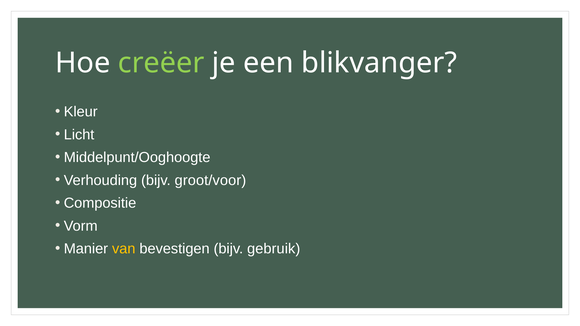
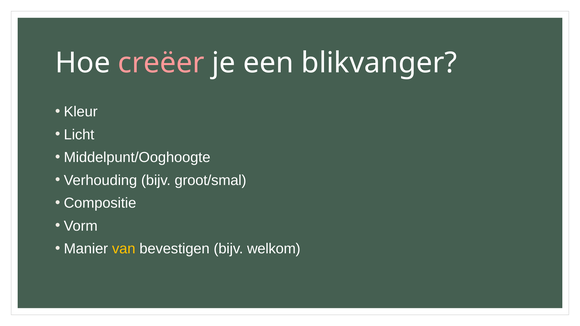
creëer colour: light green -> pink (161, 63)
groot/voor: groot/voor -> groot/smal (211, 180)
gebruik: gebruik -> welkom (274, 249)
